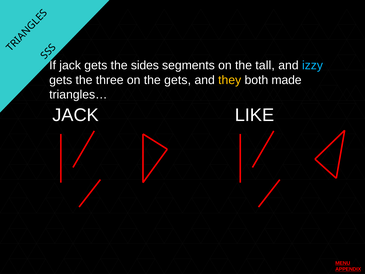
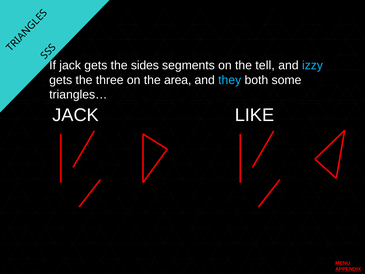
tall: tall -> tell (265, 65)
the gets: gets -> area (178, 80)
they colour: yellow -> light blue (230, 80)
made: made -> some (286, 80)
